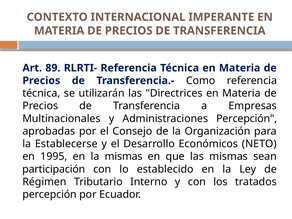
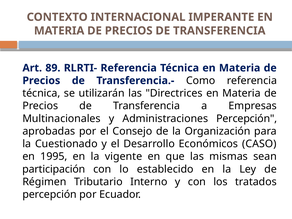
Establecerse: Establecerse -> Cuestionado (66, 144)
NETO: NETO -> CASO (259, 144)
la mismas: mismas -> vigente (124, 156)
